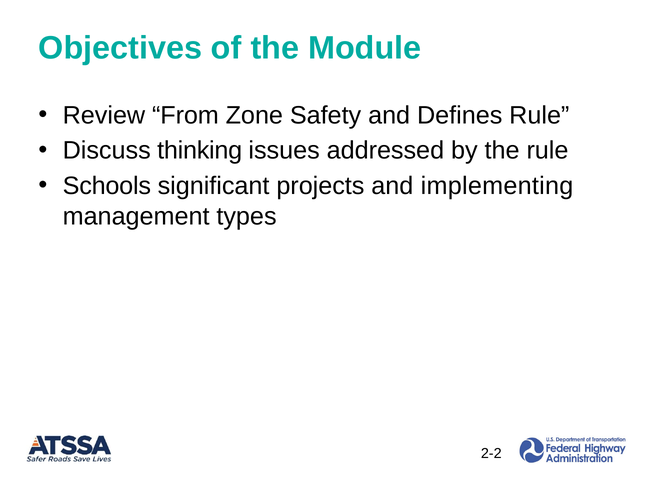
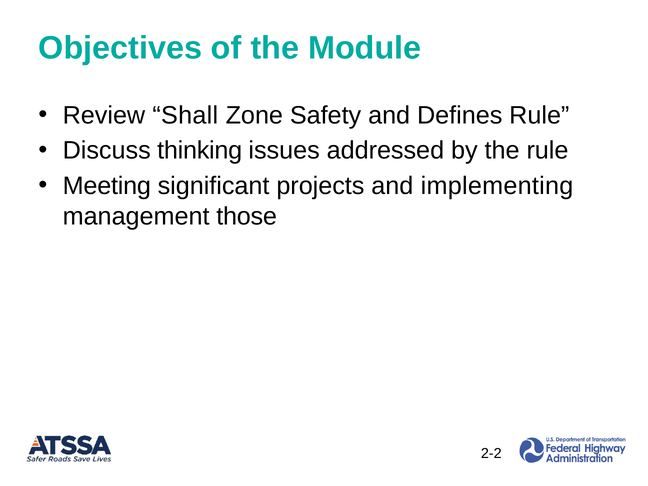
From: From -> Shall (185, 115)
Schools: Schools -> Meeting (107, 186)
types: types -> those (247, 216)
